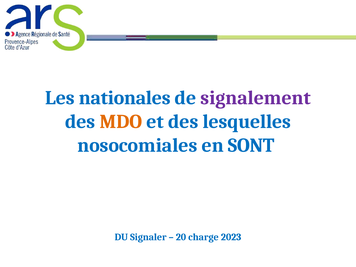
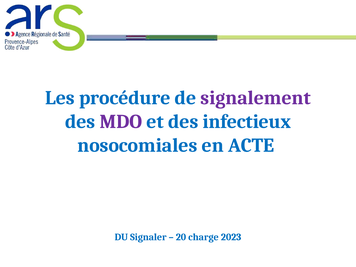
nationales: nationales -> procédure (125, 98)
MDO colour: orange -> purple (121, 122)
lesquelles: lesquelles -> infectieux (247, 122)
SONT: SONT -> ACTE (251, 145)
